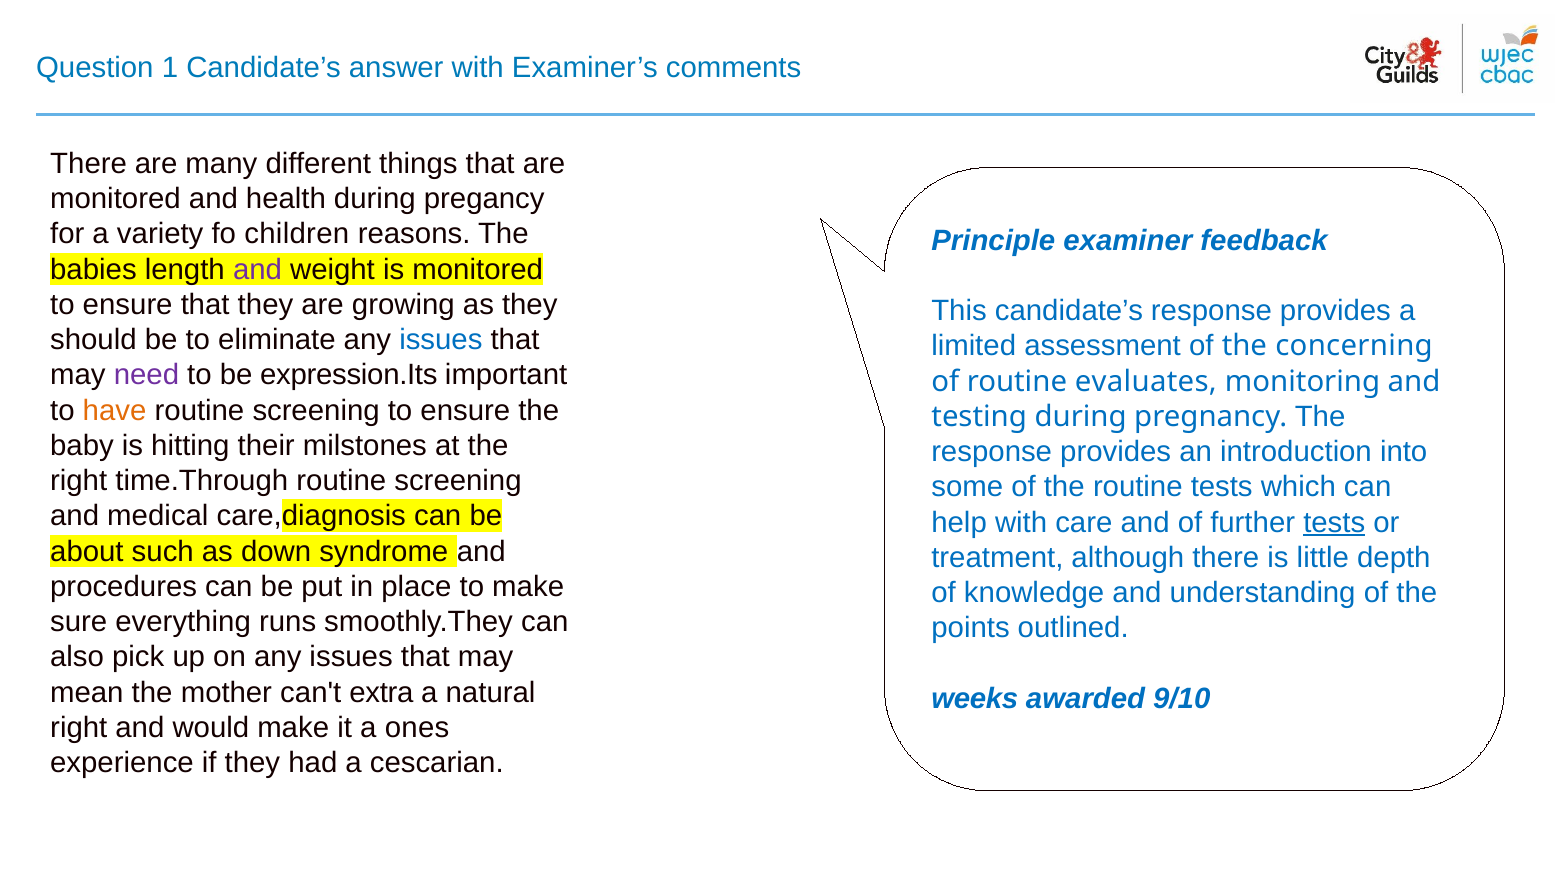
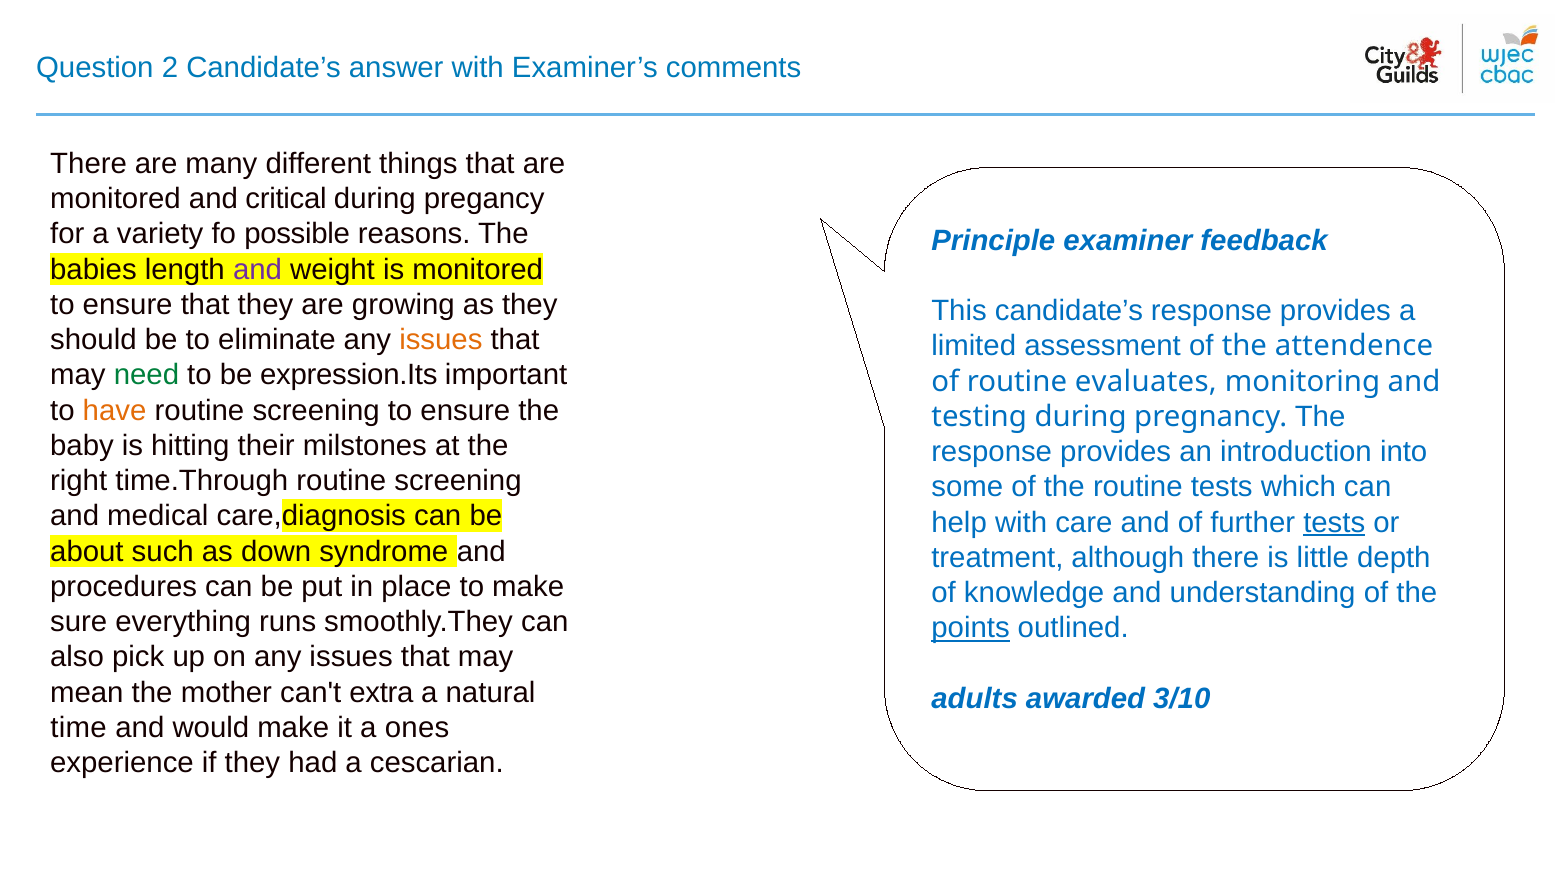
1: 1 -> 2 (170, 68)
health: health -> critical (286, 199)
children: children -> possible (297, 234)
issues colour: blue -> orange (441, 340)
concerning: concerning -> attendence (1354, 346)
need colour: purple -> green (146, 375)
points underline: none -> present (971, 628)
weeks: weeks -> adults (975, 699)
9/10: 9/10 -> 3/10 (1182, 699)
right: right -> time (79, 728)
